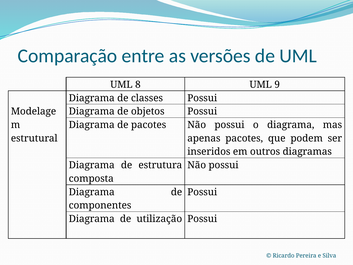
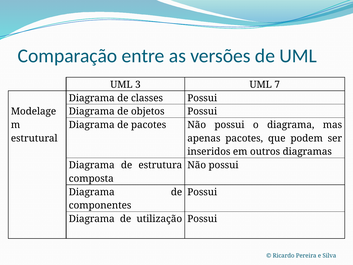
8: 8 -> 3 (138, 85)
9: 9 -> 7 (277, 85)
